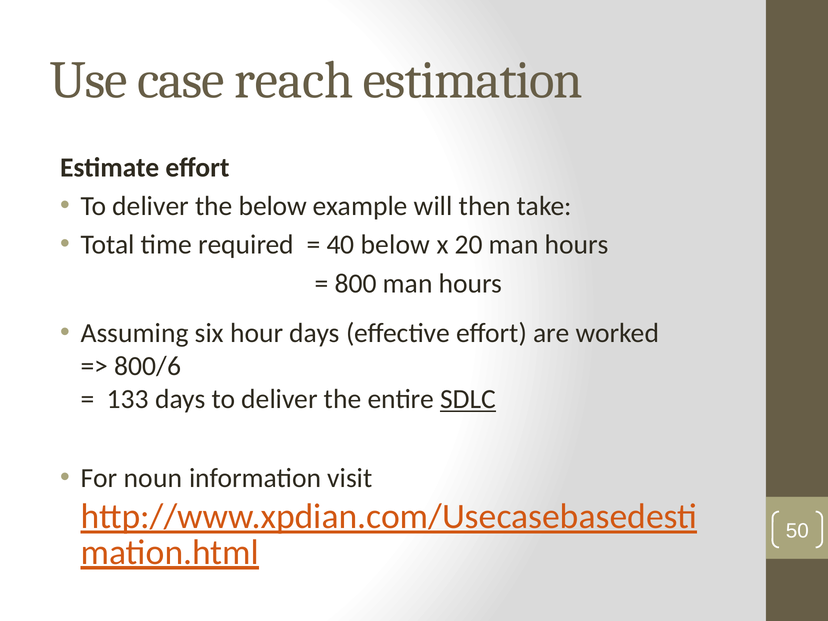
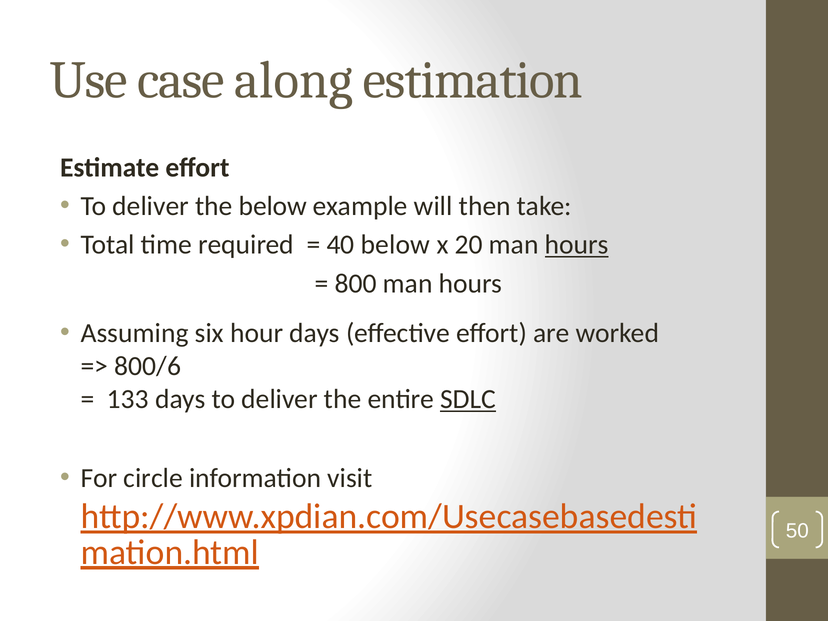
reach: reach -> along (294, 80)
hours underline: none -> present (577, 245)
noun: noun -> circle (153, 478)
